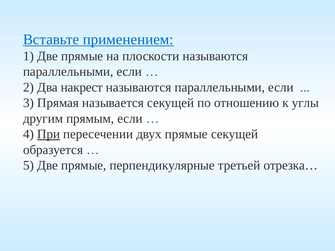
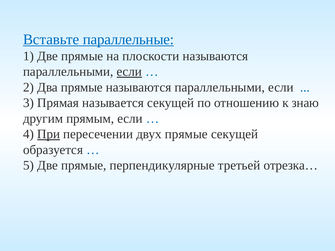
применением: применением -> параллельные (128, 39)
если underline: none -> present (129, 72)
Два накрест: накрест -> прямые (82, 87)
углы: углы -> знаю (305, 103)
